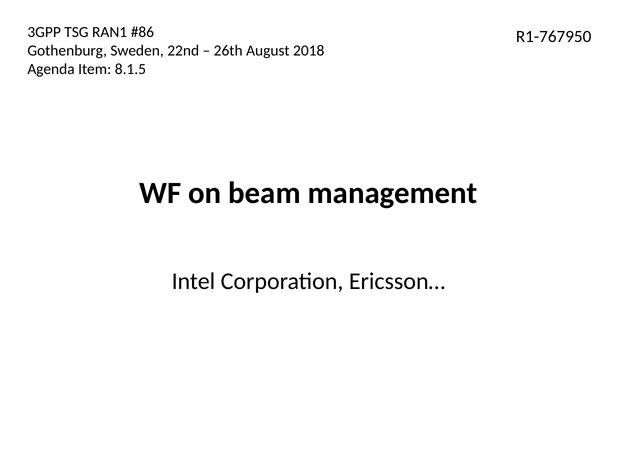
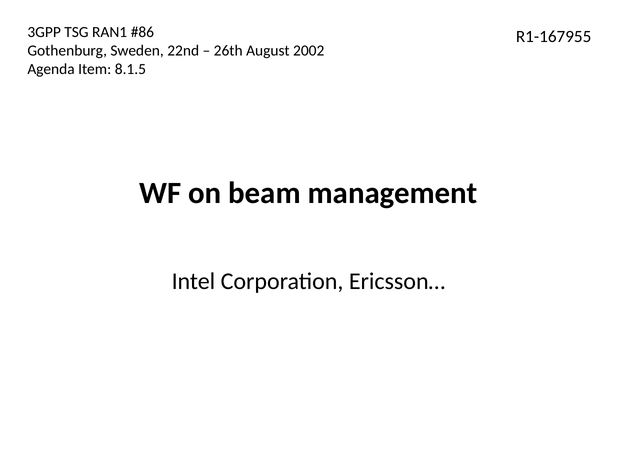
R1-767950: R1-767950 -> R1-167955 (554, 36)
2018: 2018 -> 2002 (309, 51)
